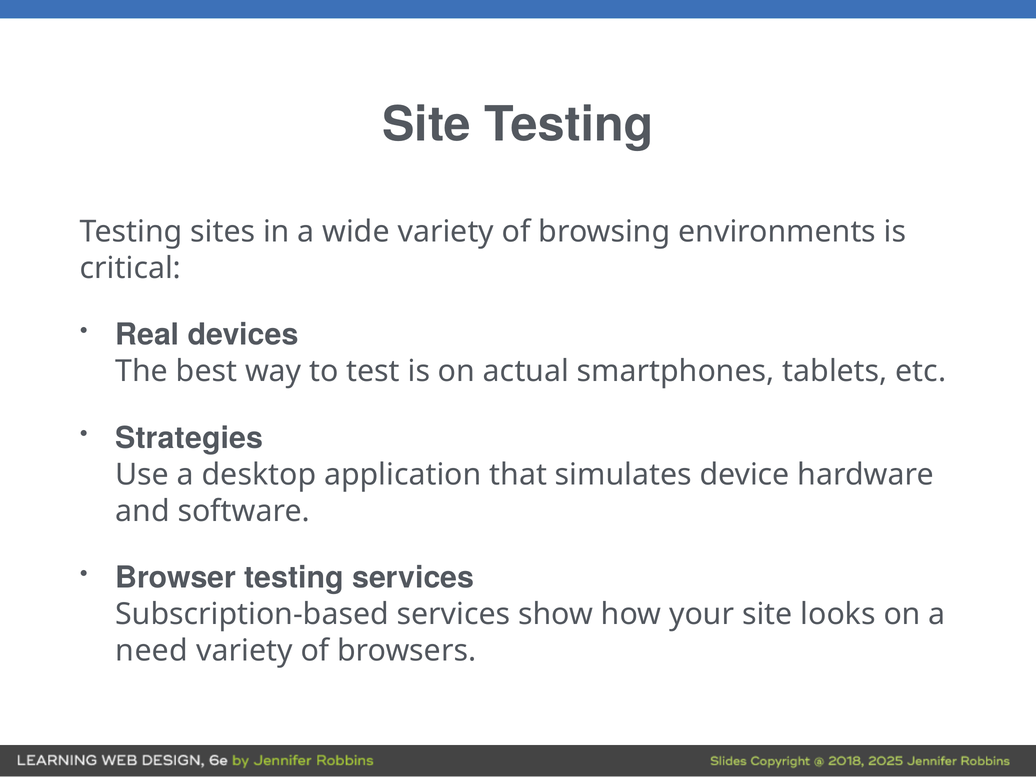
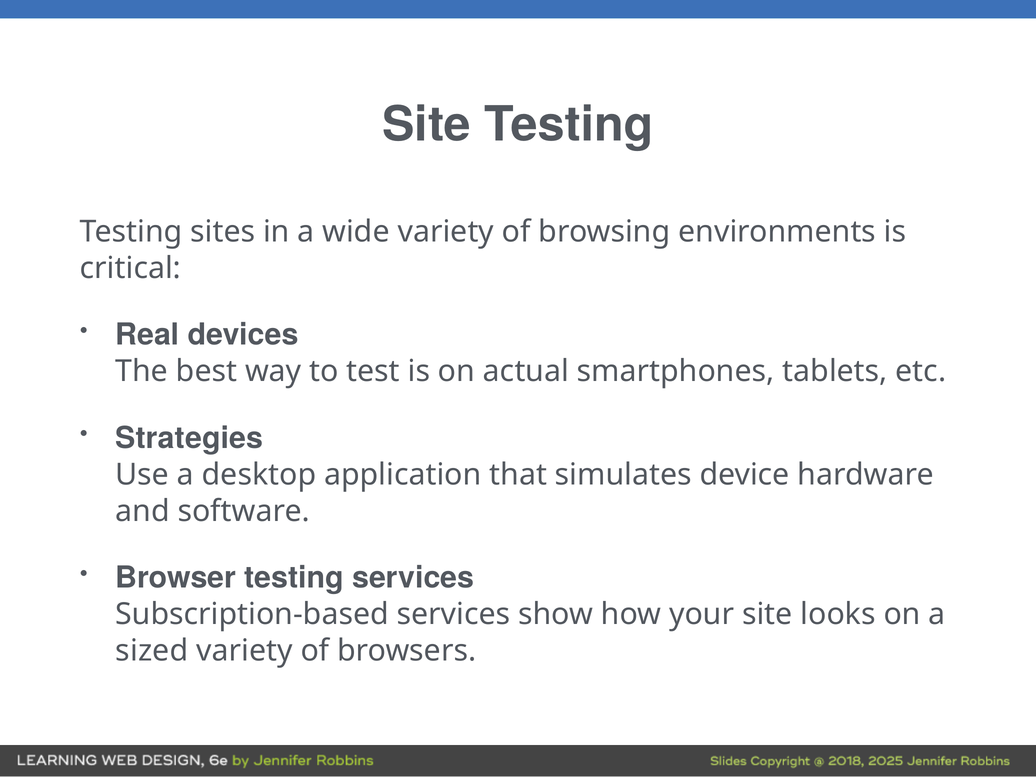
need: need -> sized (152, 651)
